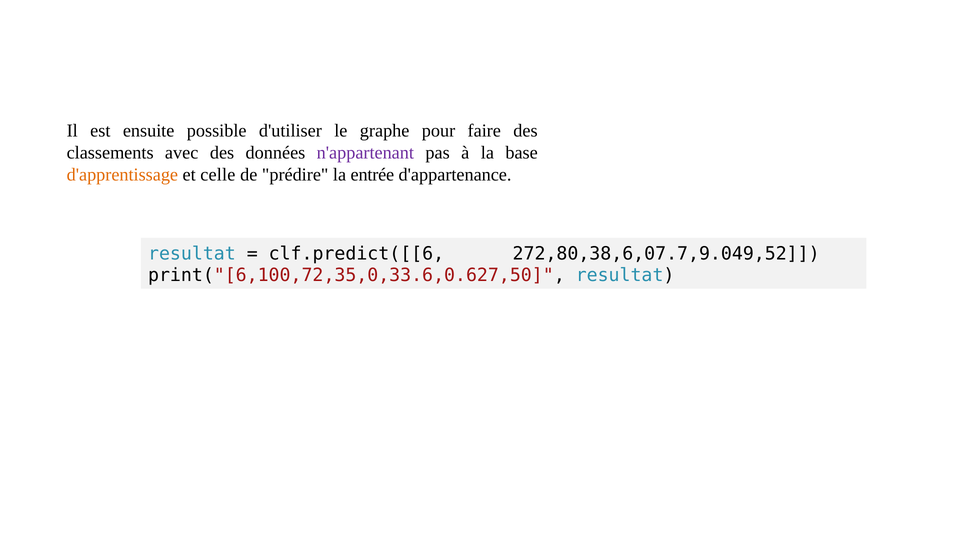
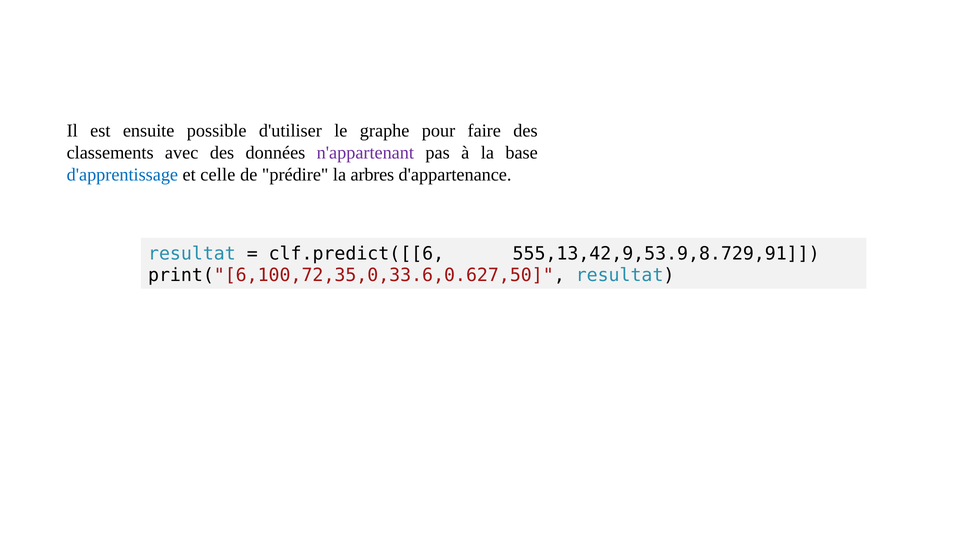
d'apprentissage colour: orange -> blue (122, 175)
entrée: entrée -> arbres (372, 175)
272,80,38,6,07.7,9.049,52: 272,80,38,6,07.7,9.049,52 -> 555,13,42,9,53.9,8.729,91 (666, 253)
